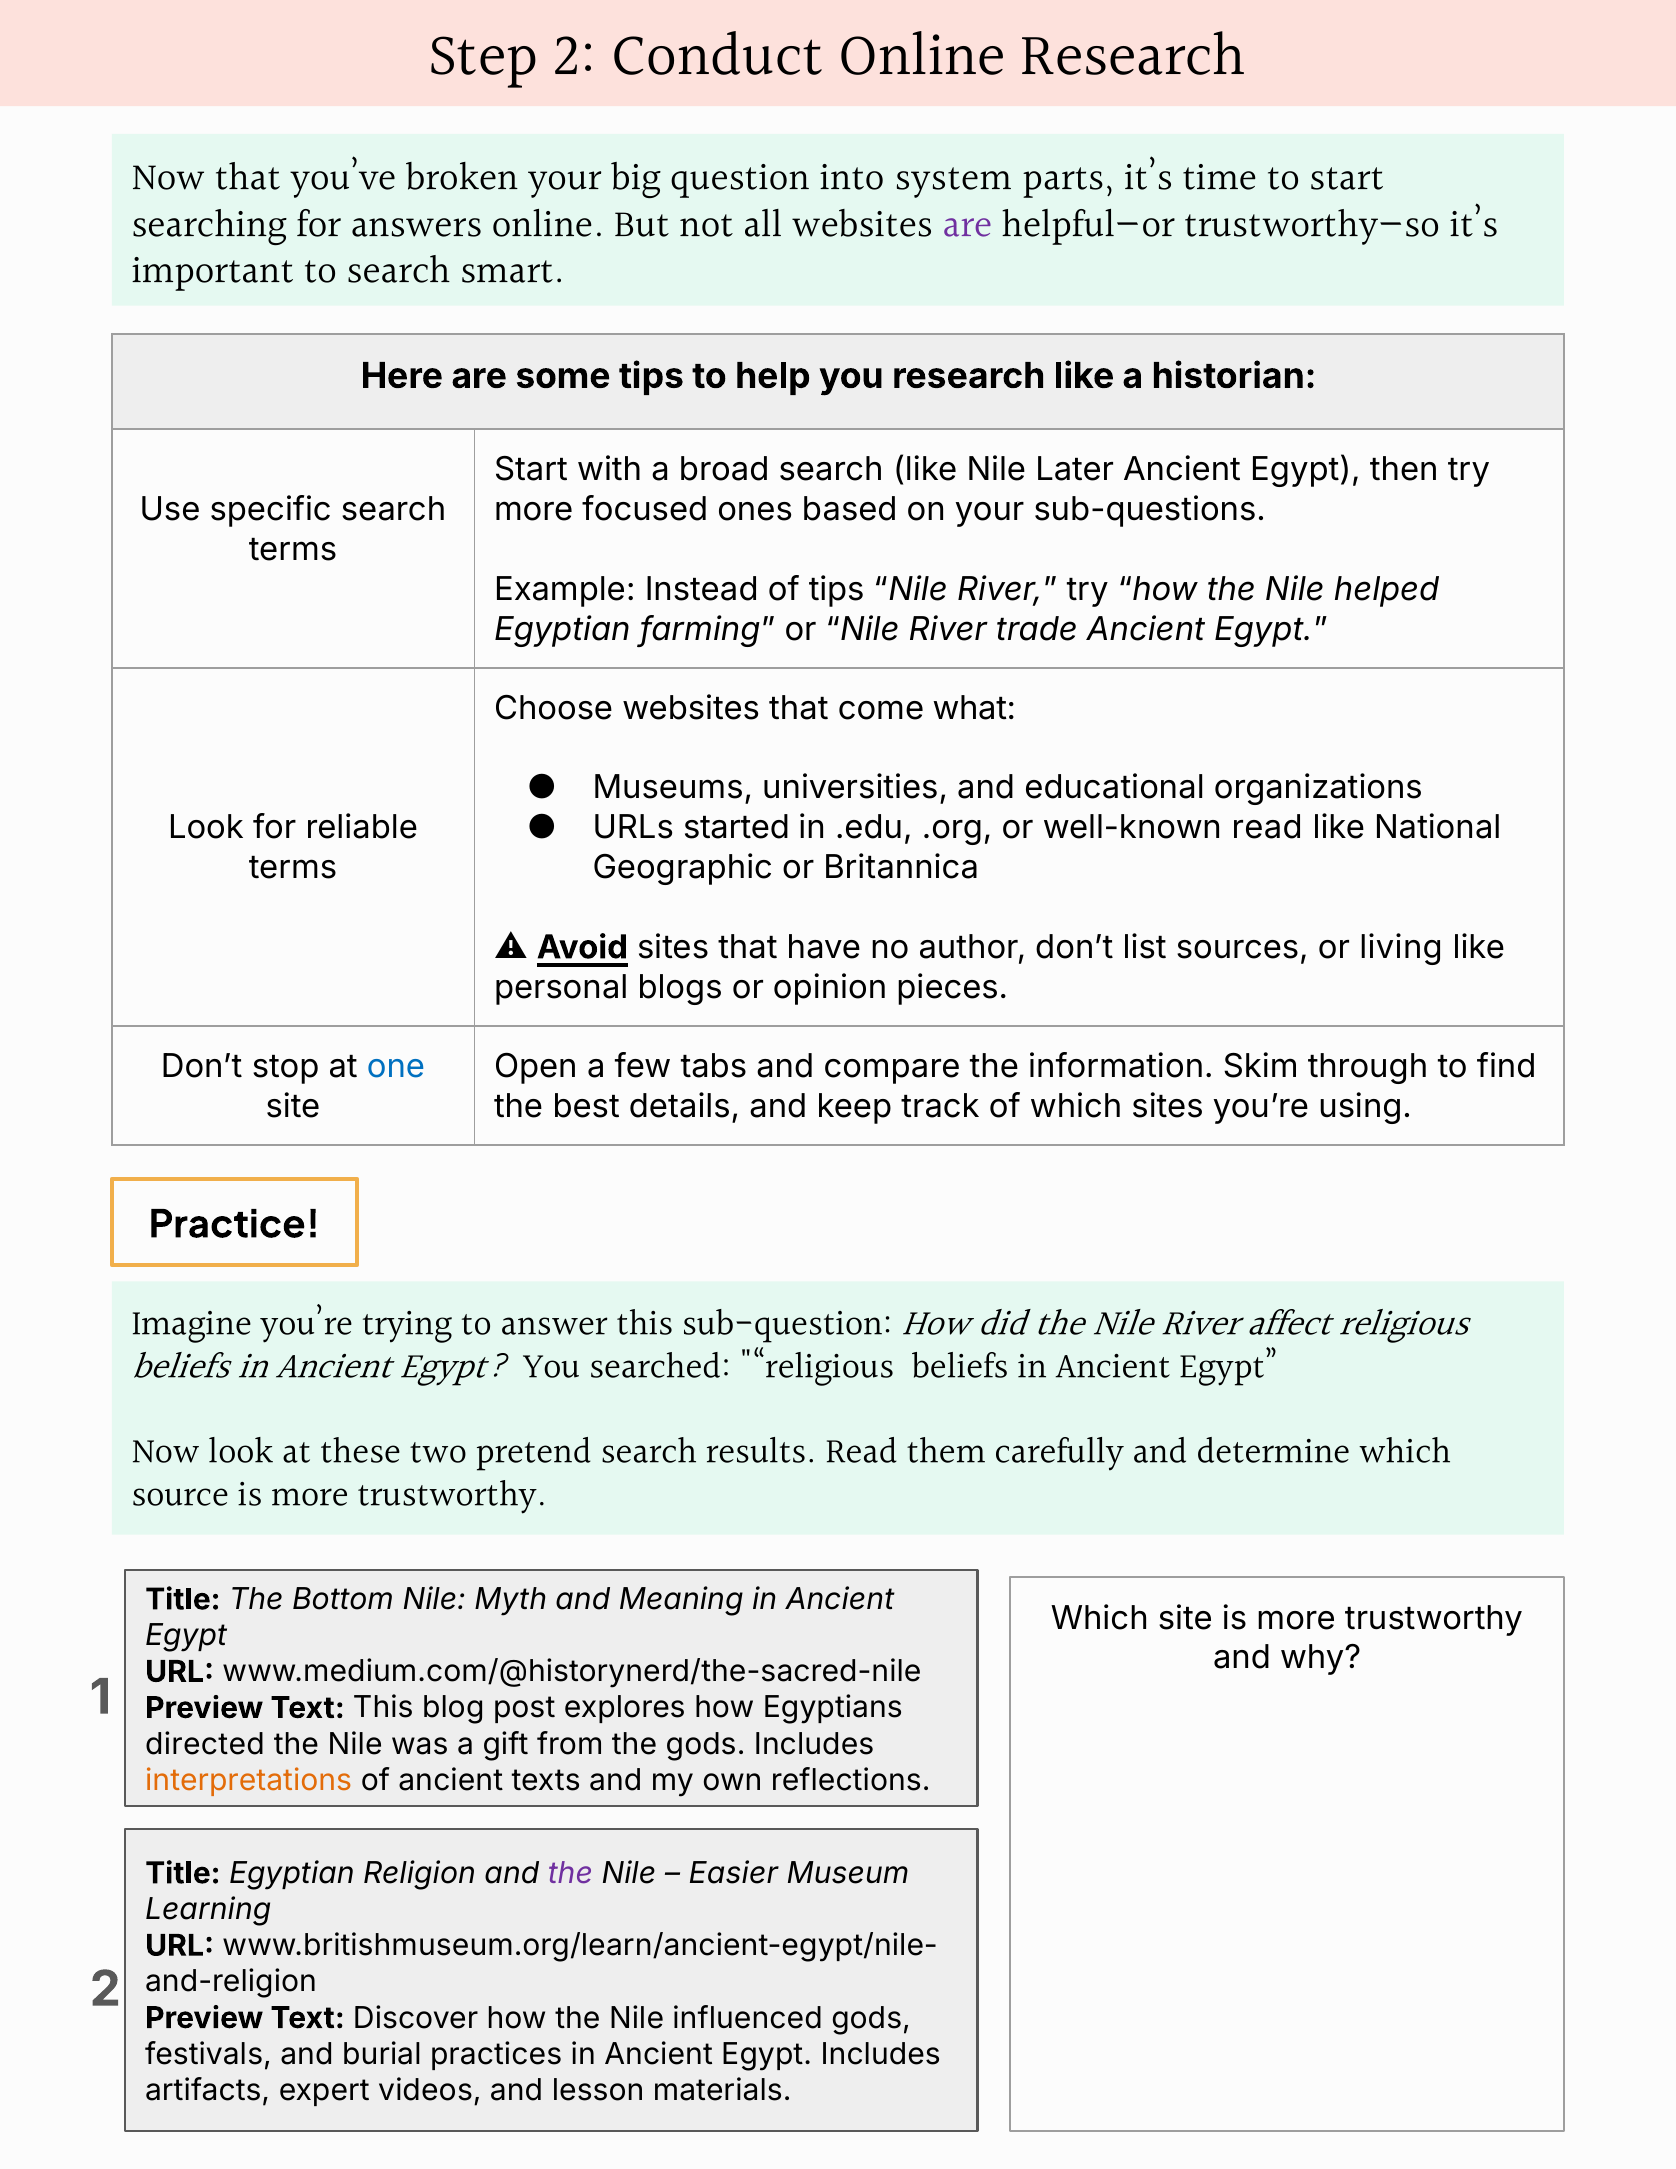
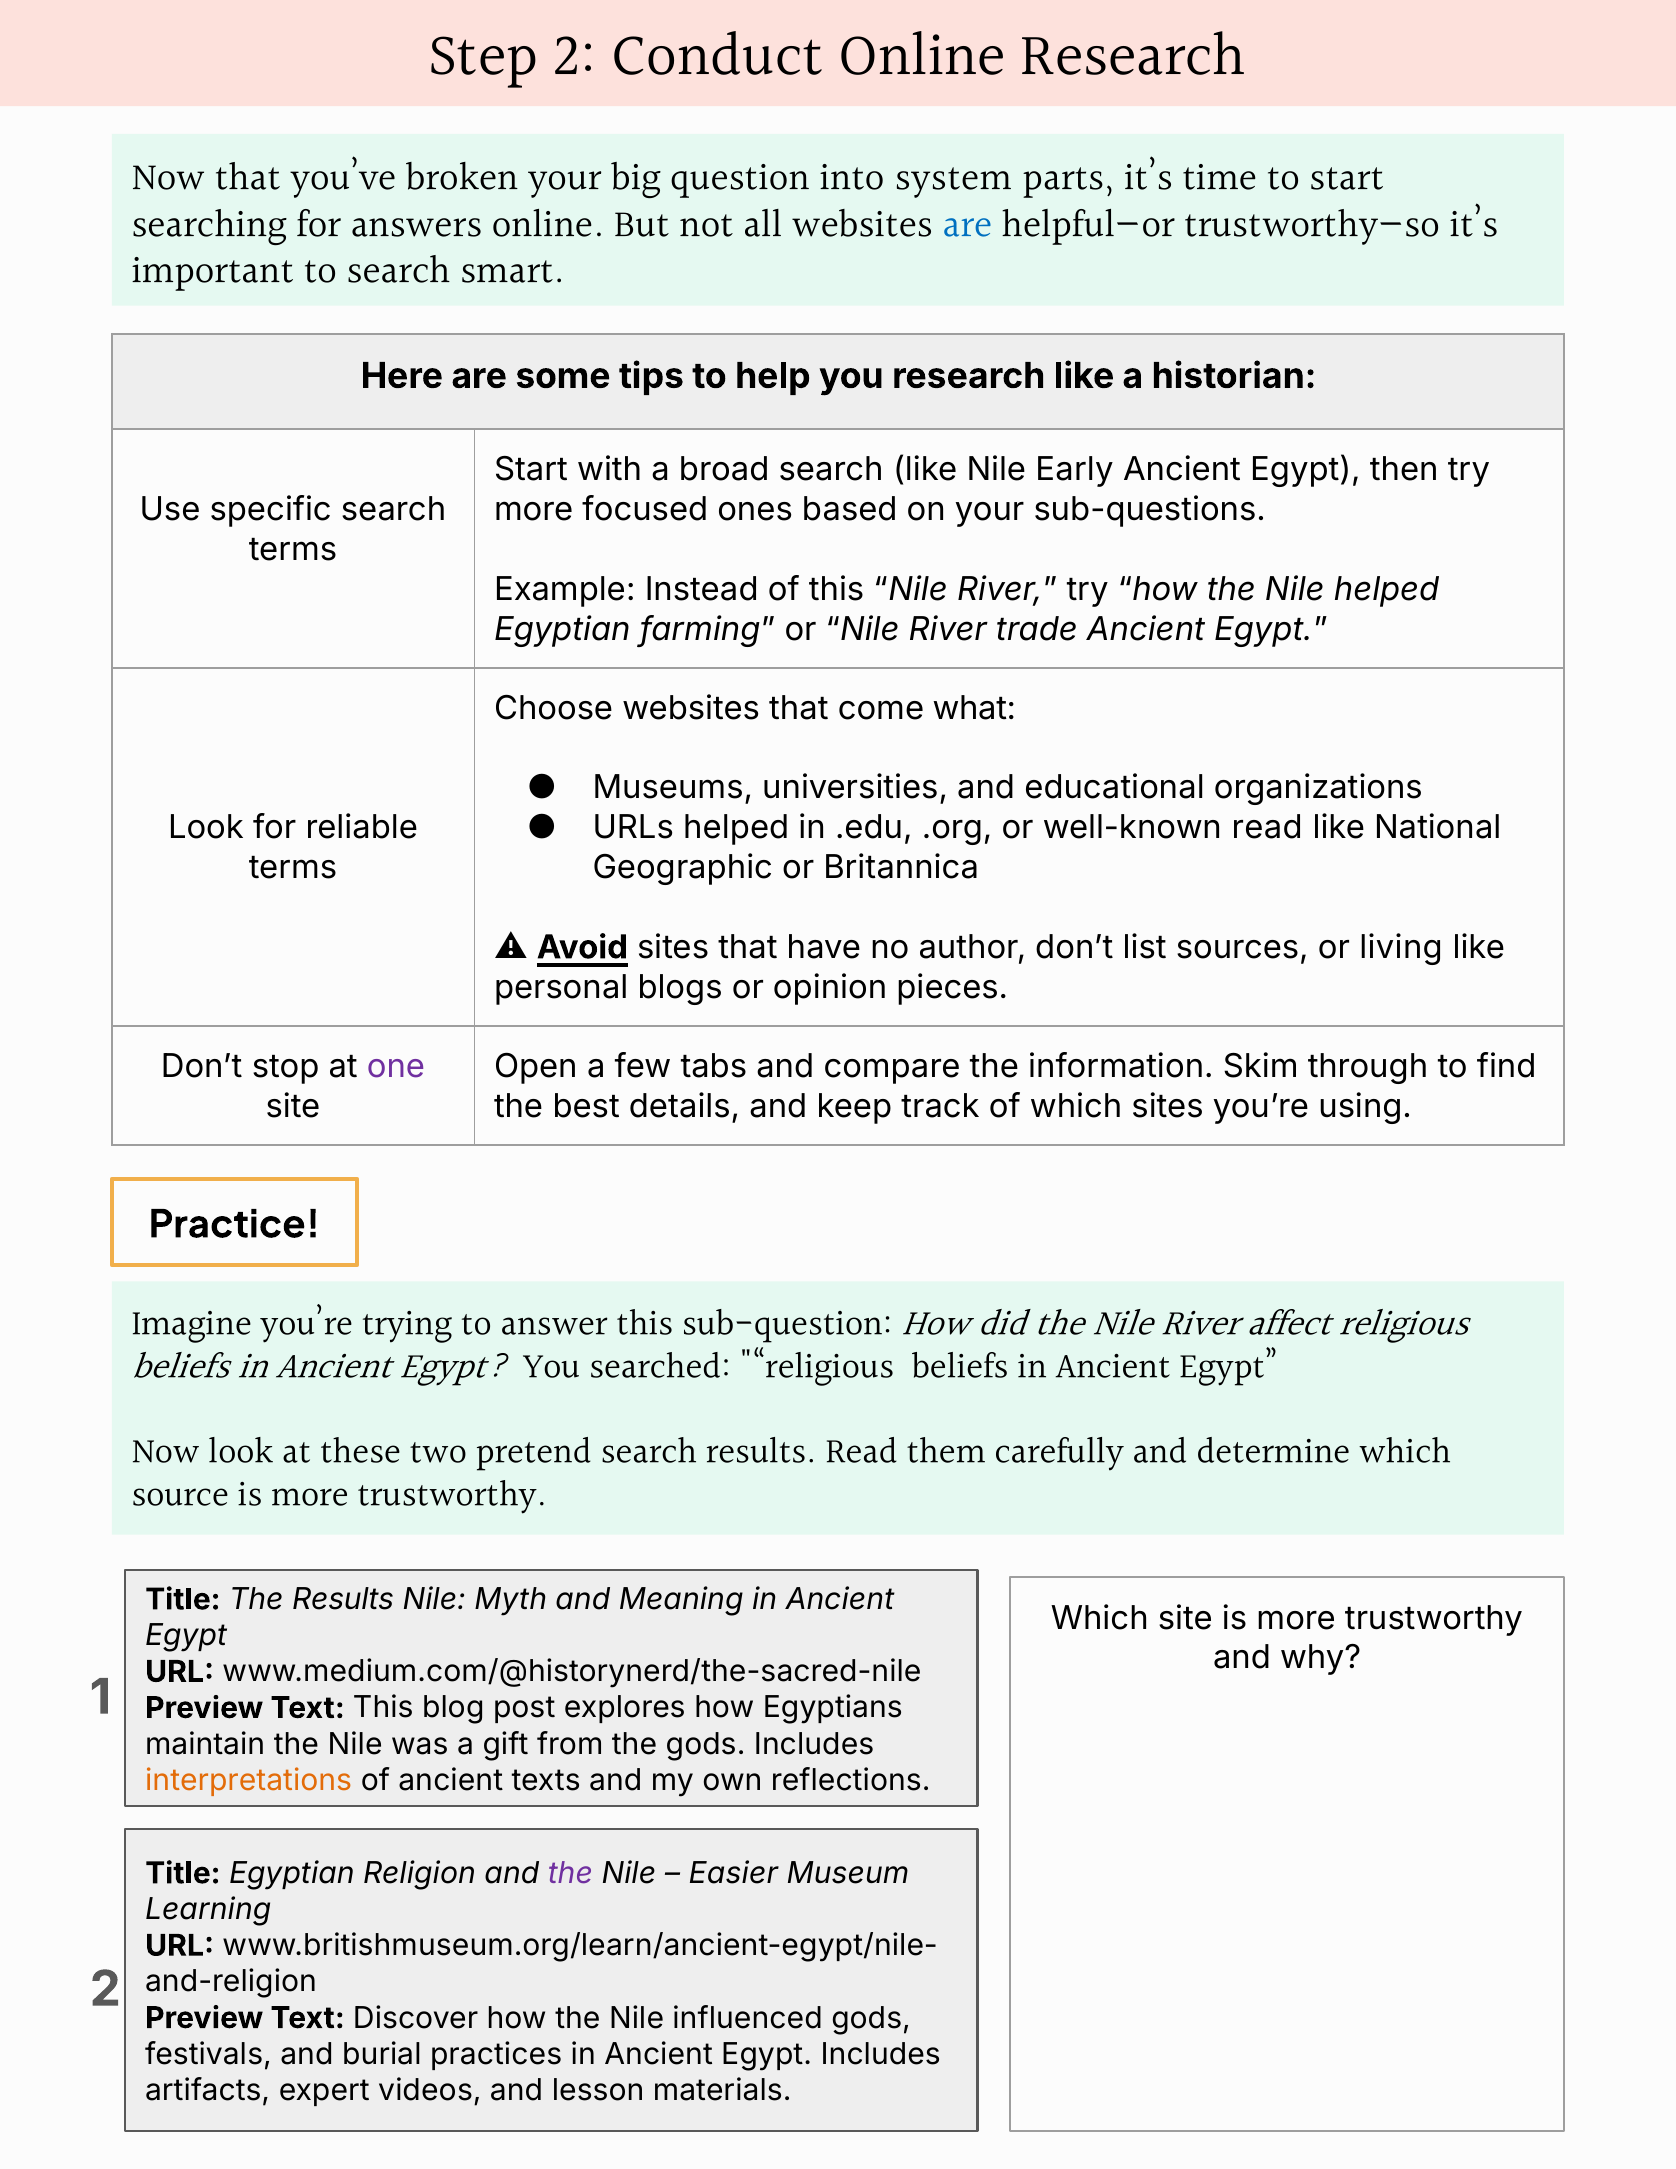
are colour: purple -> blue (967, 225)
Later: Later -> Early (1075, 470)
of tips: tips -> this (837, 589)
URLs started: started -> helped (736, 828)
one colour: blue -> purple (396, 1066)
The Bottom: Bottom -> Results (343, 1599)
directed: directed -> maintain (205, 1744)
